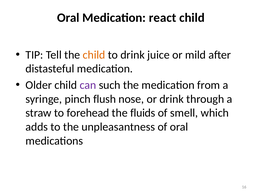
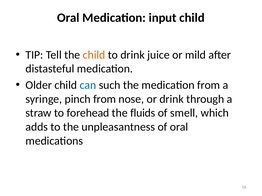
react: react -> input (163, 18)
can colour: purple -> blue (88, 85)
pinch flush: flush -> from (105, 99)
